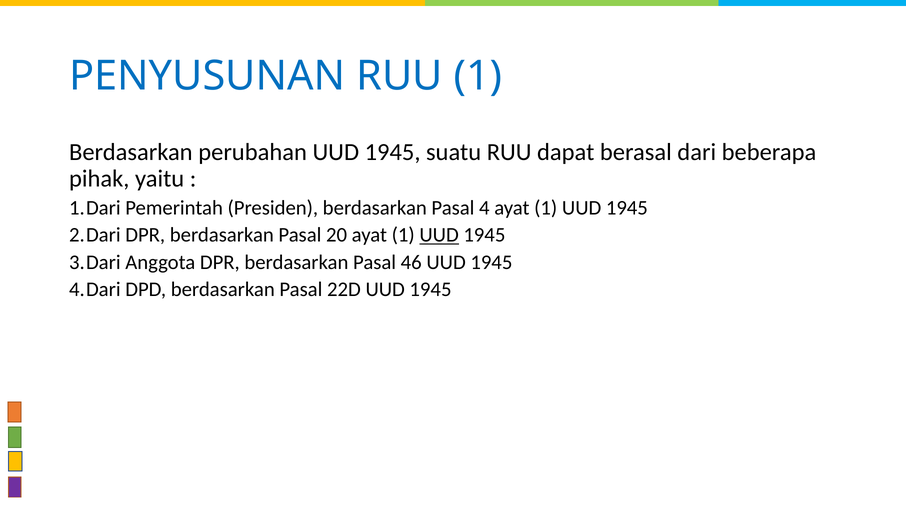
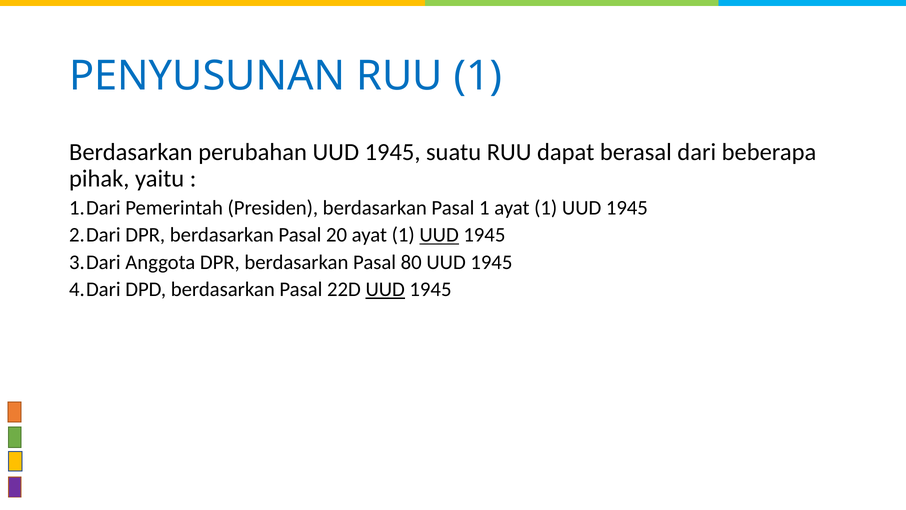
Pasal 4: 4 -> 1 (484, 208)
46: 46 -> 80 (411, 262)
UUD underline: none -> present (385, 289)
